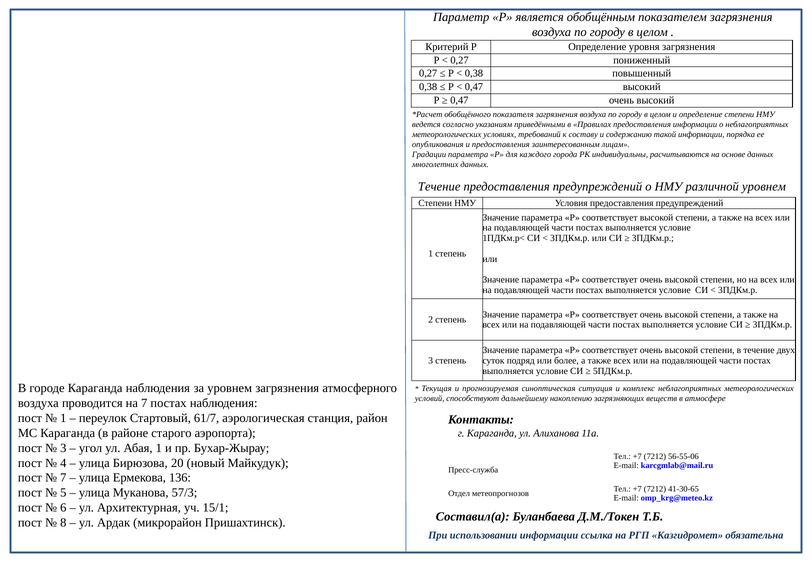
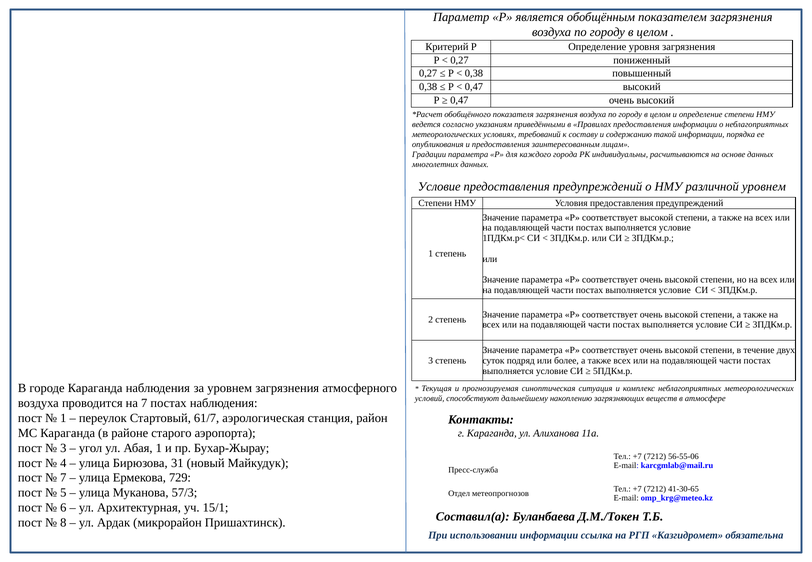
Течение: Течение -> Условие (439, 187)
20: 20 -> 31 (177, 463)
136: 136 -> 729 (180, 478)
